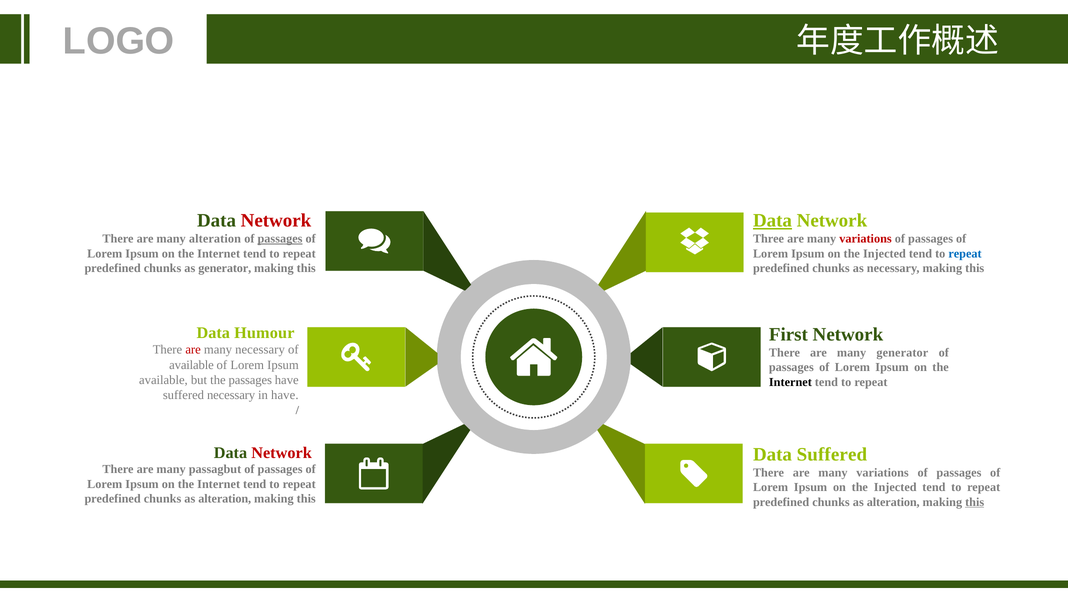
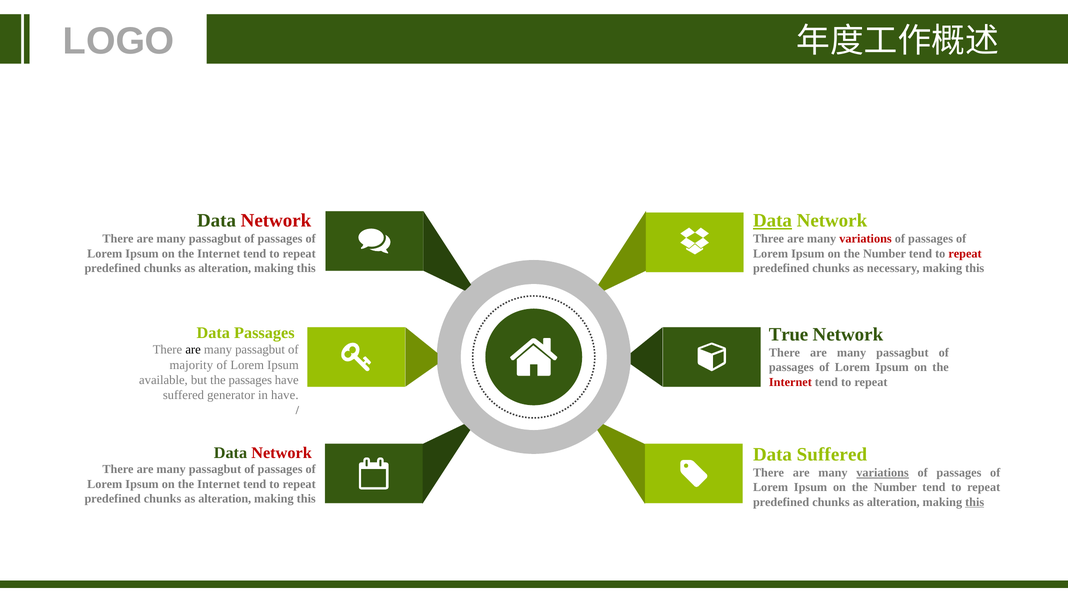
alteration: alteration -> passagbut (215, 239)
passages underline: present -> none (280, 239)
Injected: Injected -> Number (885, 254)
repeat colour: blue -> red (965, 254)
generator: generator -> alteration (225, 269)
Data Humour: Humour -> Passages (264, 333)
First: First -> True (789, 335)
are colour: red -> black (193, 350)
necessary: necessary -> passagbut (260, 350)
generator: generator -> passagbut (902, 353)
available: available -> majority (191, 365)
Internet colour: black -> red (790, 383)
suffered necessary: necessary -> generator (231, 396)
variations underline: none -> present (883, 473)
Injected: Injected -> Number (895, 488)
